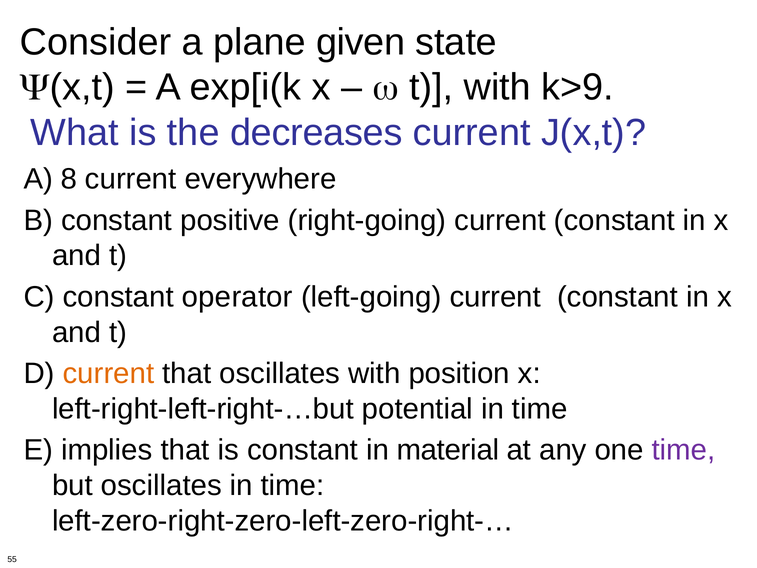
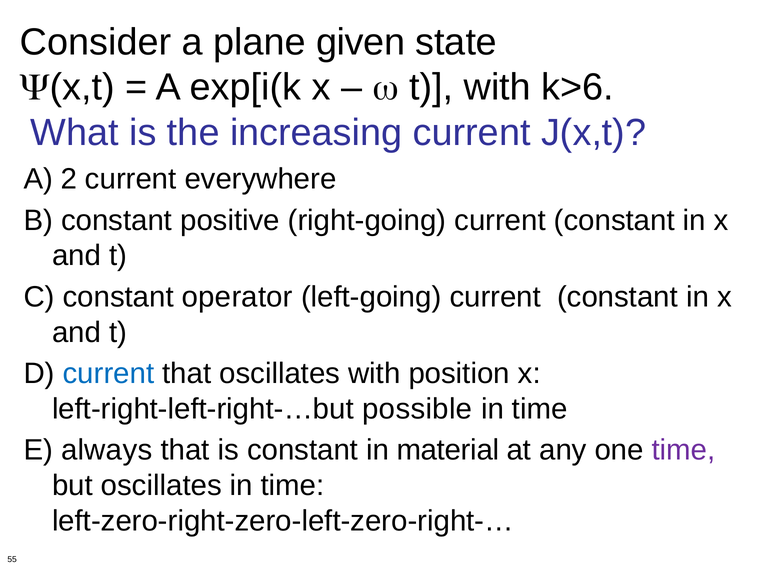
k>9: k>9 -> k>6 (578, 87)
decreases: decreases -> increasing (316, 133)
8: 8 -> 2 (69, 179)
current colour: orange -> blue (108, 373)
potential: potential -> possible (417, 409)
implies: implies -> always (107, 450)
